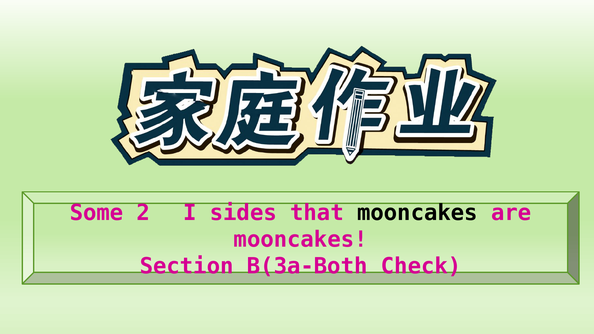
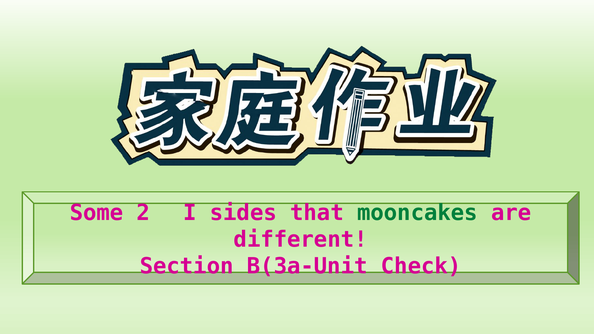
mooncakes colour: black -> green (417, 213)
mooncakes: mooncakes -> different (301, 240)
B(3a-Both: B(3a-Both -> B(3a-Unit (307, 266)
